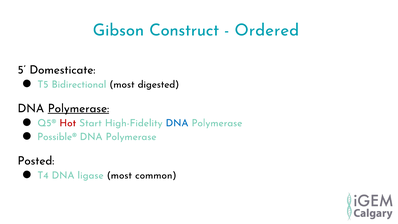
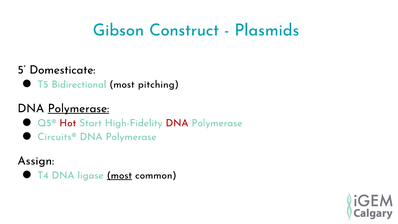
Ordered: Ordered -> Plasmids (267, 30)
digested: digested -> pitching (158, 84)
DNA colour: blue -> red (177, 123)
Possible®: Possible® -> Circuits® (57, 137)
Posted: Posted -> Assign (36, 161)
most underline: none -> present (119, 175)
